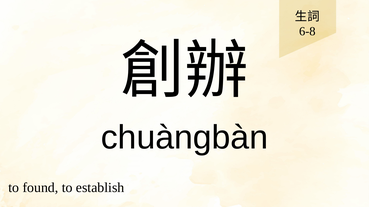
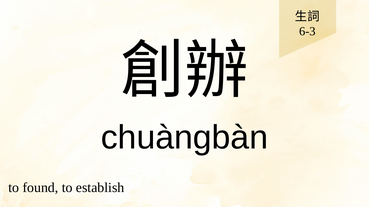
6-8: 6-8 -> 6-3 (307, 31)
